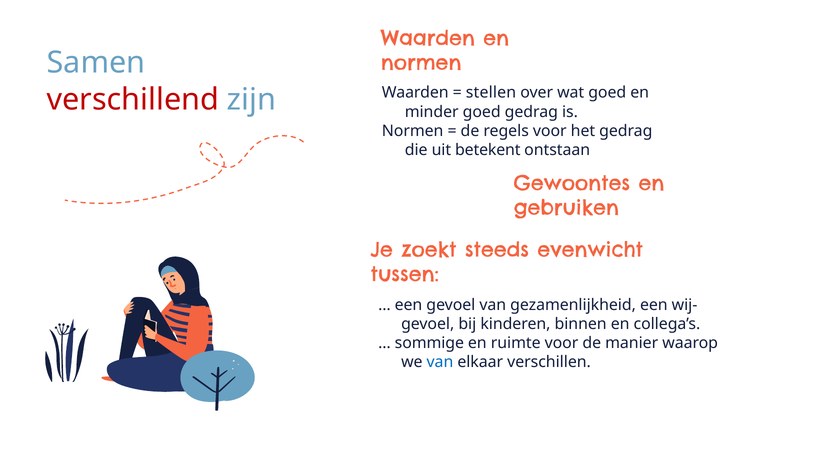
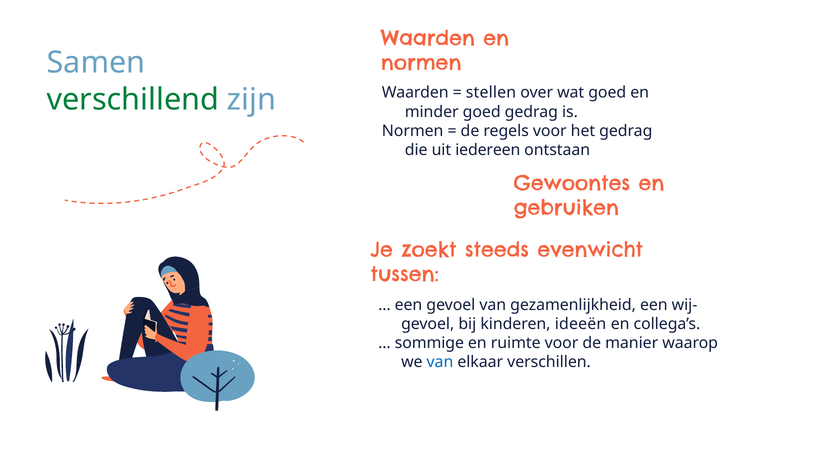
verschillend colour: red -> green (133, 100)
betekent: betekent -> iedereen (488, 150)
binnen: binnen -> ideeën (581, 324)
